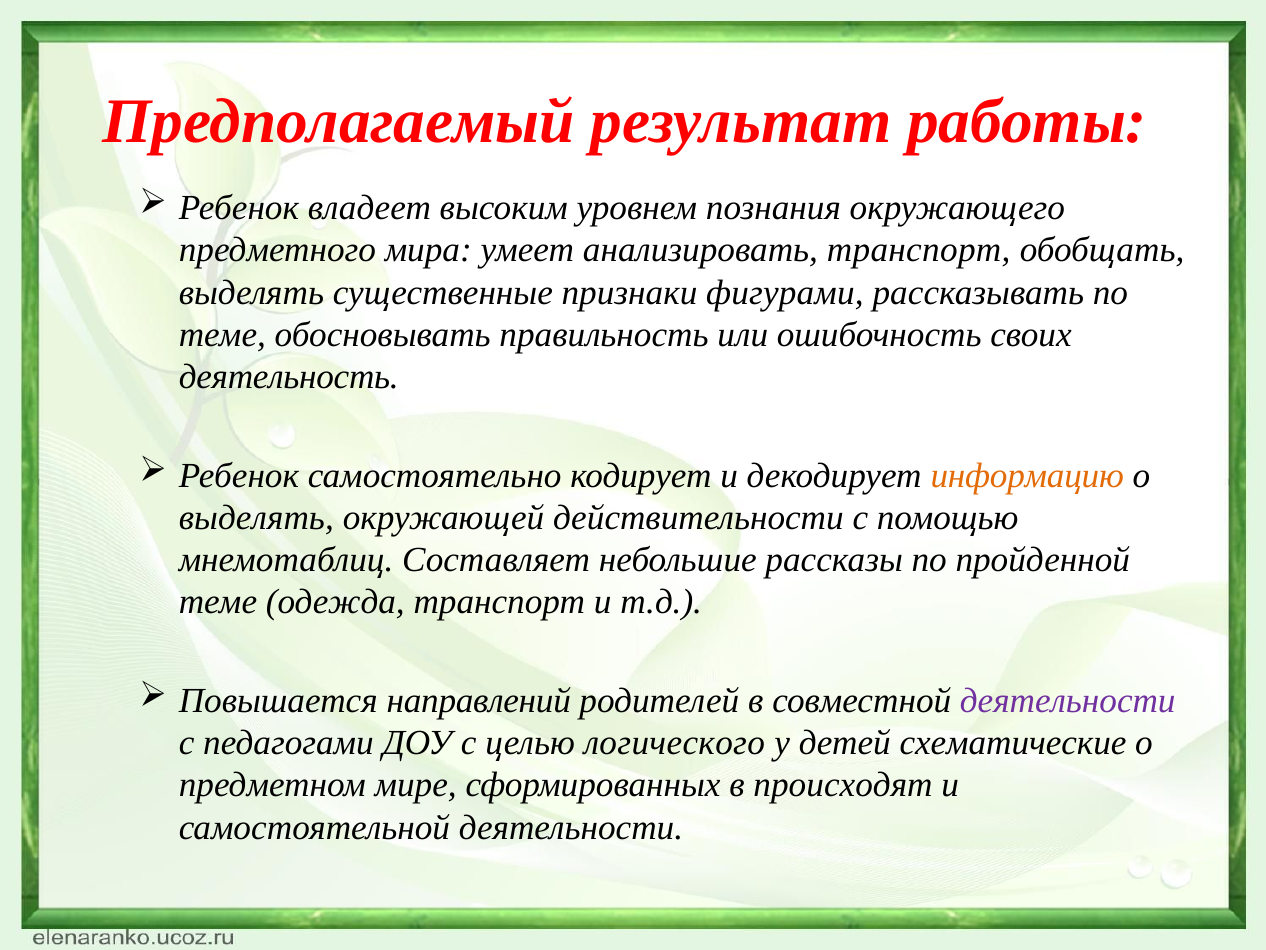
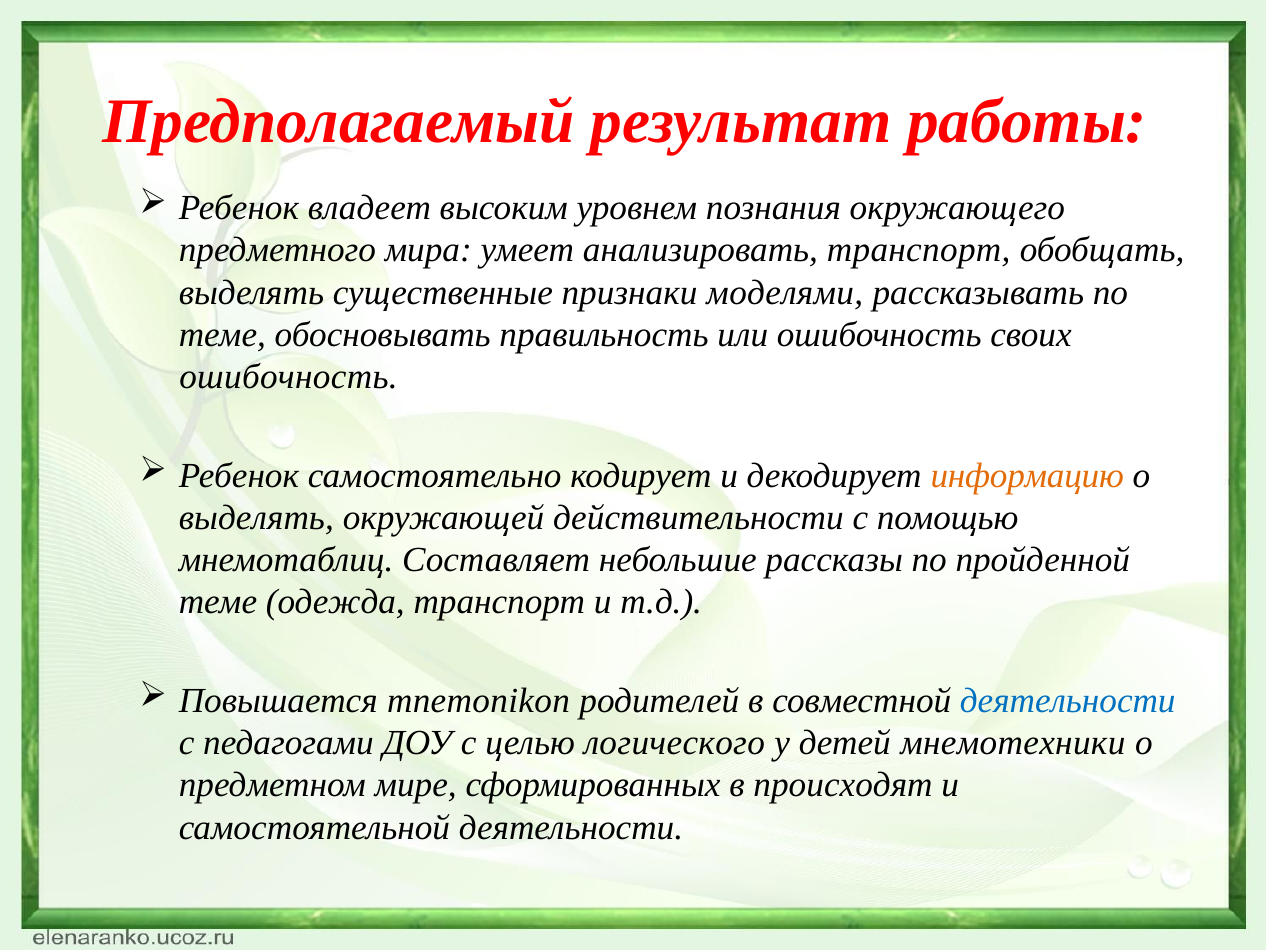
фигурами: фигурами -> моделями (785, 292)
деятельность: деятельность -> ошибочность (289, 377)
направлений: направлений -> mnemonikon (478, 700)
деятельности colour: purple -> blue (1068, 700)
схематические: схематические -> мнемотехники (1013, 743)
